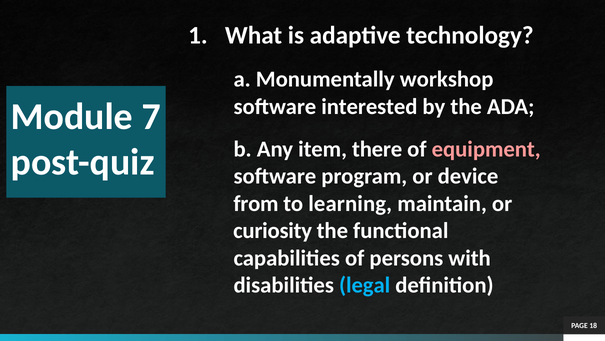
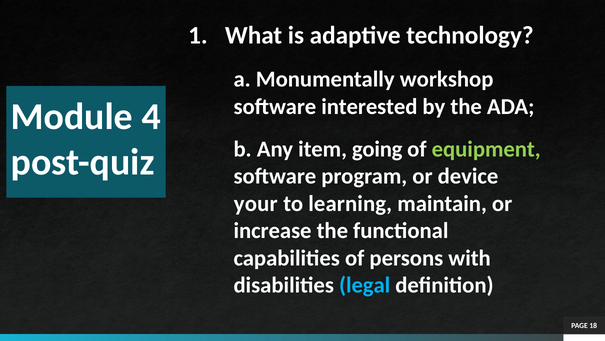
7: 7 -> 4 (151, 116)
there: there -> going (377, 149)
equipment colour: pink -> light green (486, 149)
from: from -> your (256, 203)
curiosity: curiosity -> increase (273, 230)
